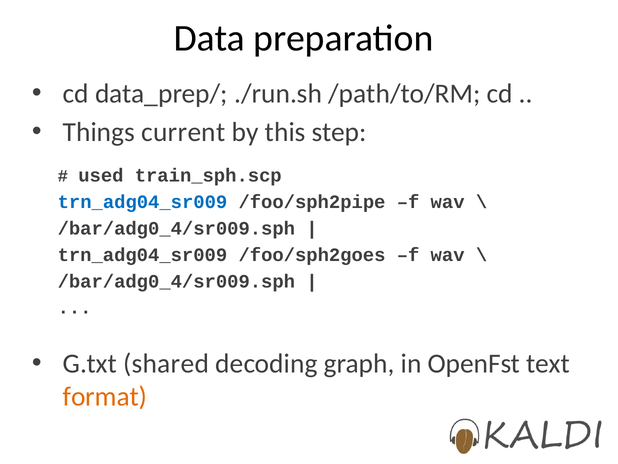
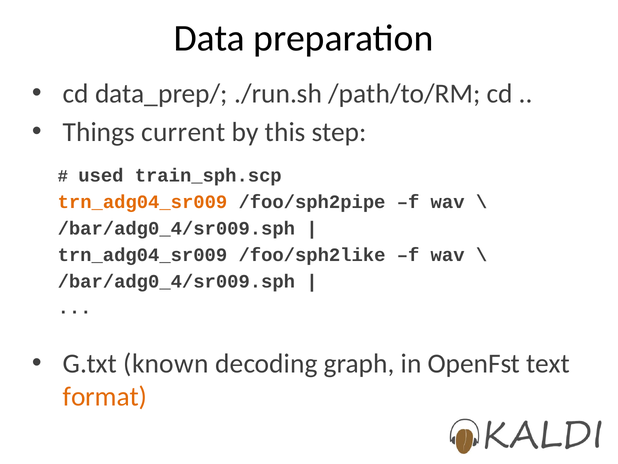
trn_adg04_sr009 colour: blue -> orange (142, 202)
/foo/sph2goes: /foo/sph2goes -> /foo/sph2like (312, 255)
shared: shared -> known (166, 363)
